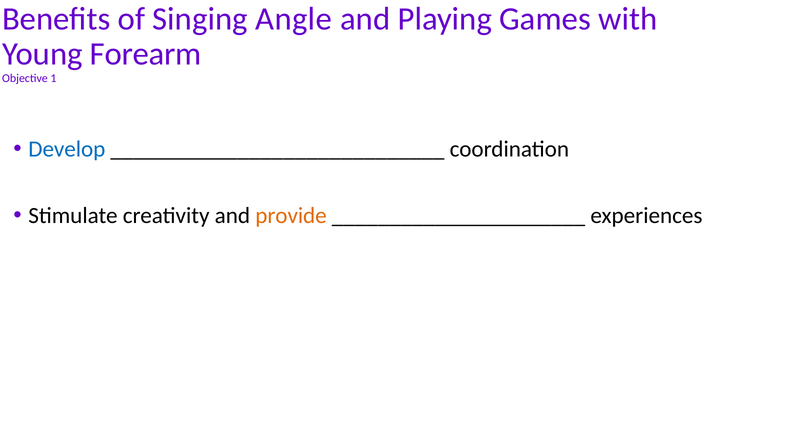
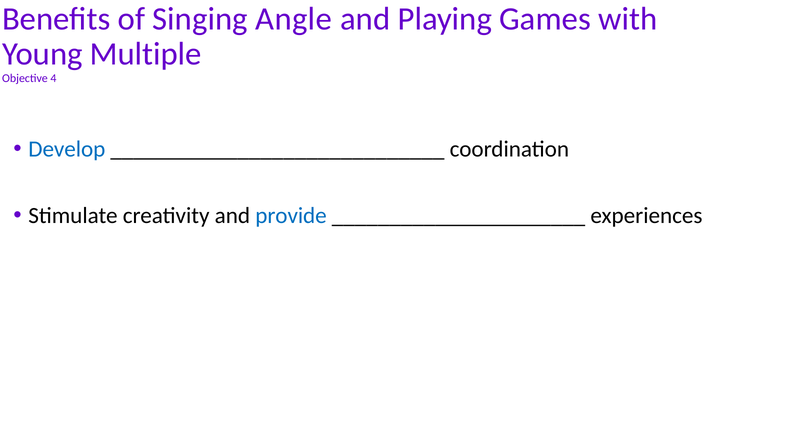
Forearm: Forearm -> Multiple (146, 54)
1: 1 -> 4 (53, 78)
provide colour: orange -> blue (291, 216)
